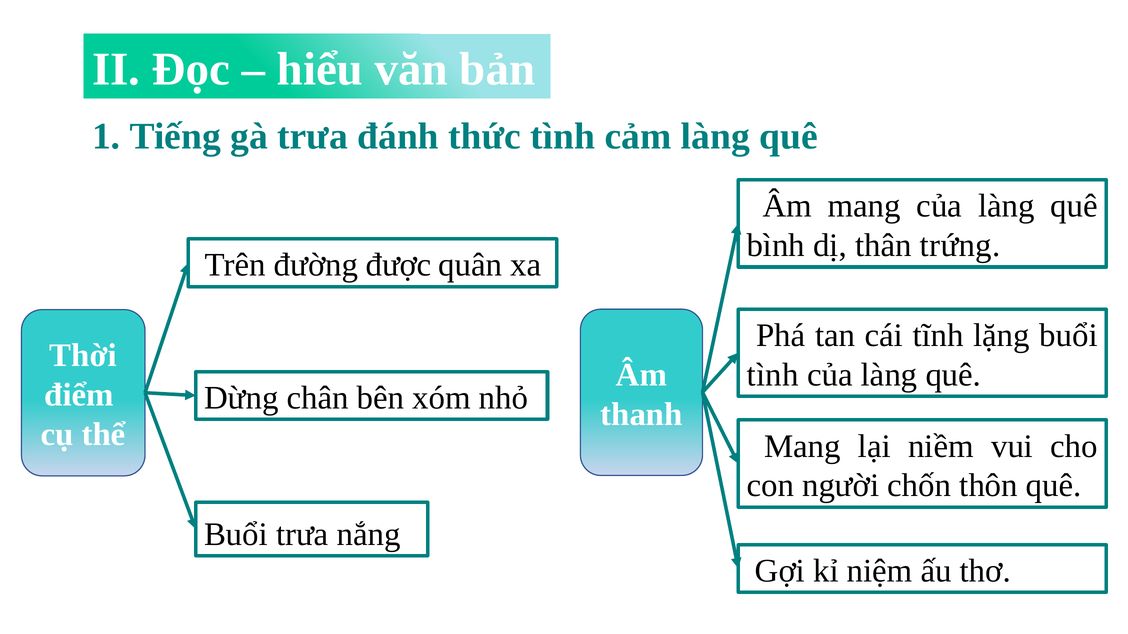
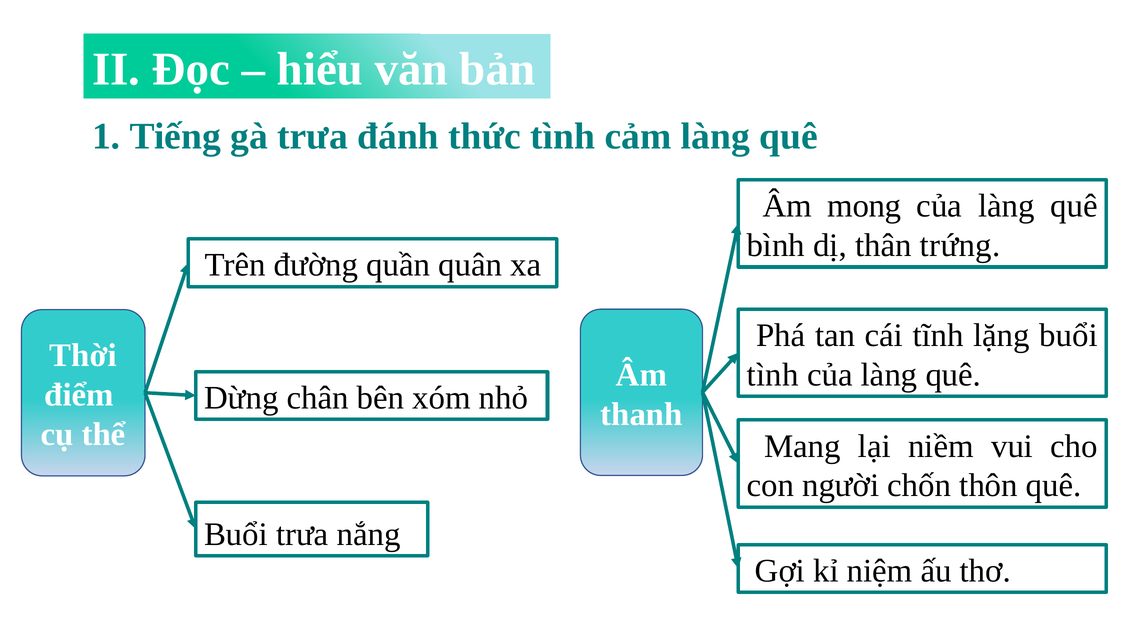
Âm mang: mang -> mong (864, 206)
được: được -> quần (398, 265)
